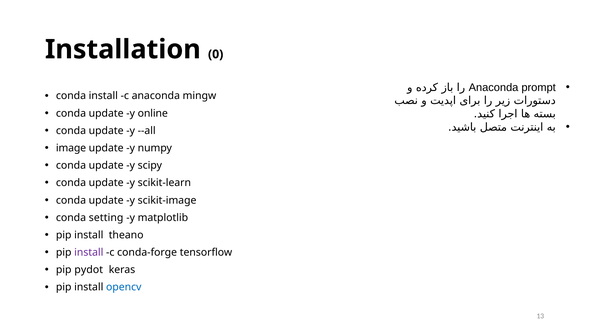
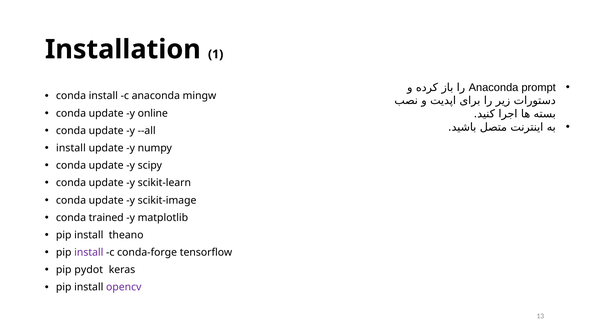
0: 0 -> 1 (216, 54)
image: image -> install (71, 148)
setting: setting -> trained (106, 218)
opencv colour: blue -> purple (124, 287)
